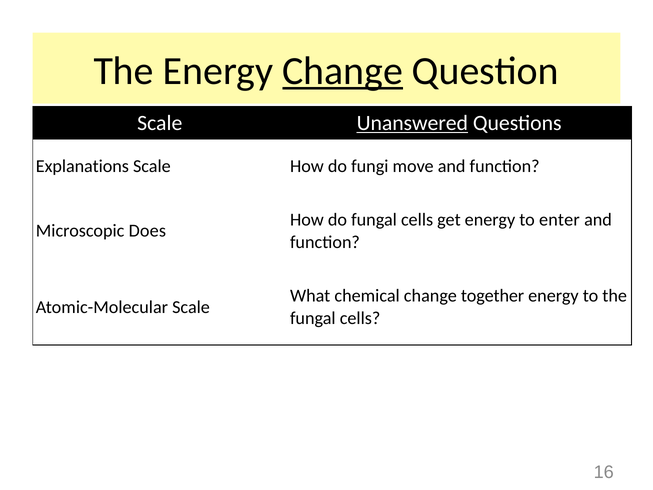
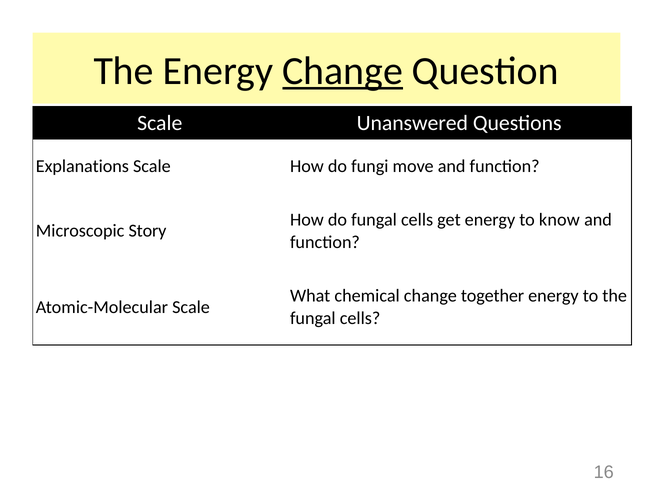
Unanswered underline: present -> none (412, 123)
enter: enter -> know (559, 220)
Does: Does -> Story (148, 231)
